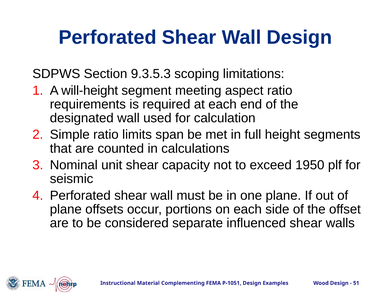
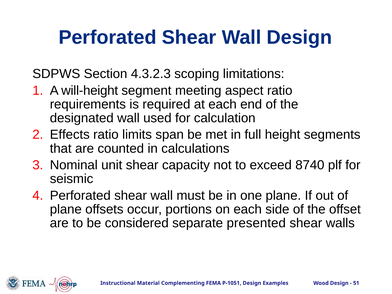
9.3.5.3: 9.3.5.3 -> 4.3.2.3 (151, 74)
Simple: Simple -> Effects (70, 135)
1950: 1950 -> 8740 (310, 165)
influenced: influenced -> presented (256, 223)
